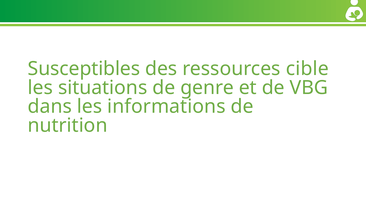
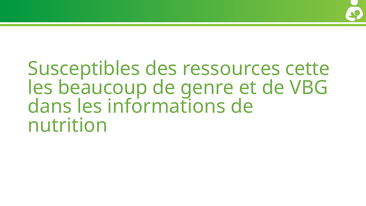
cible: cible -> cette (307, 69)
situations: situations -> beaucoup (103, 88)
